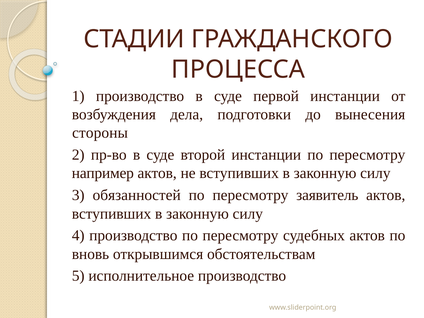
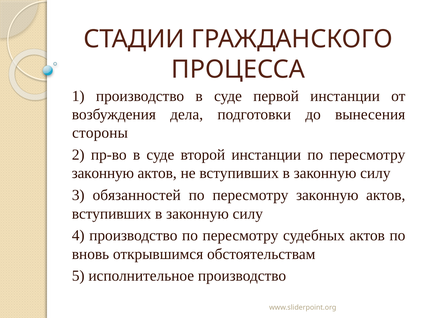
например: например -> законную (103, 173)
заявитель: заявитель -> законную (327, 195)
